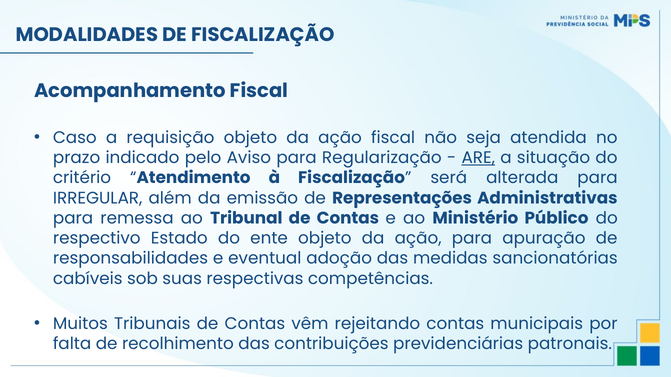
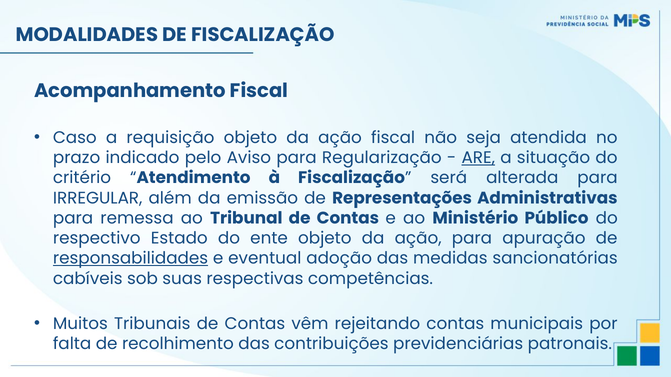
responsabilidades underline: none -> present (131, 259)
